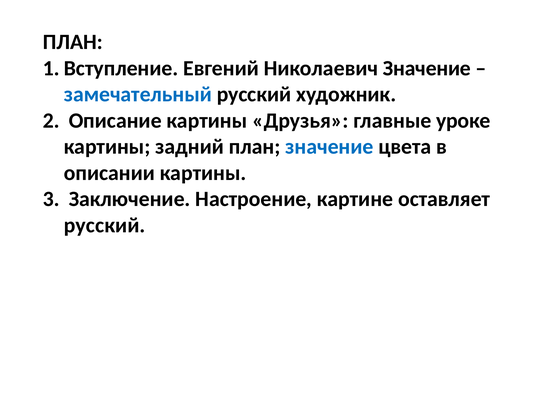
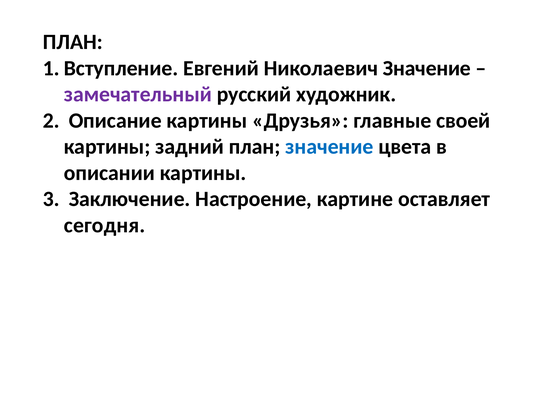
замечательный colour: blue -> purple (138, 94)
уроке: уроке -> своей (463, 120)
русский: русский -> сегодня (105, 225)
